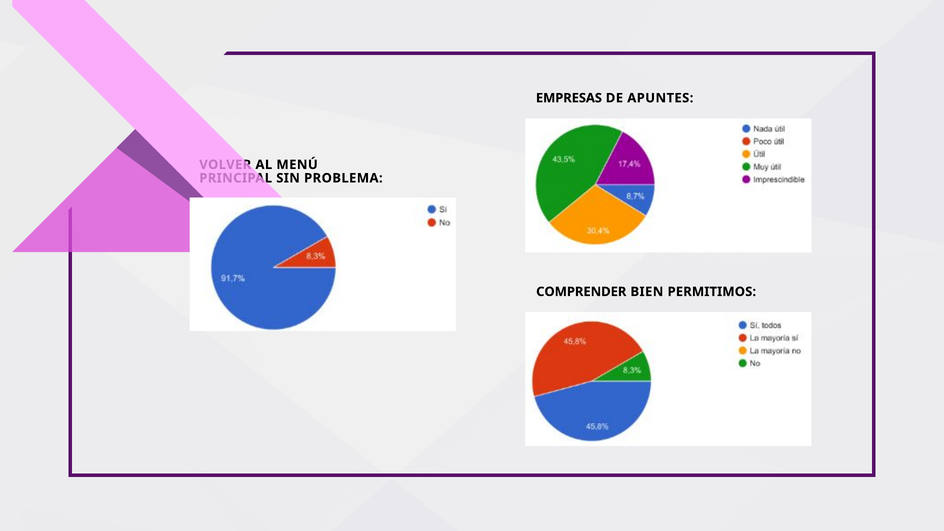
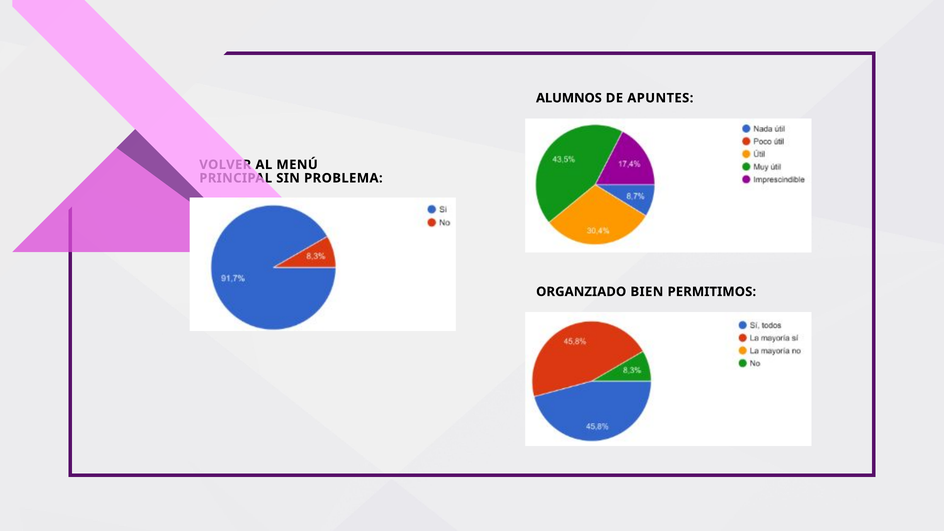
EMPRESAS: EMPRESAS -> ALUMNOS (569, 98)
COMPRENDER: COMPRENDER -> ORGANZIADO (581, 292)
